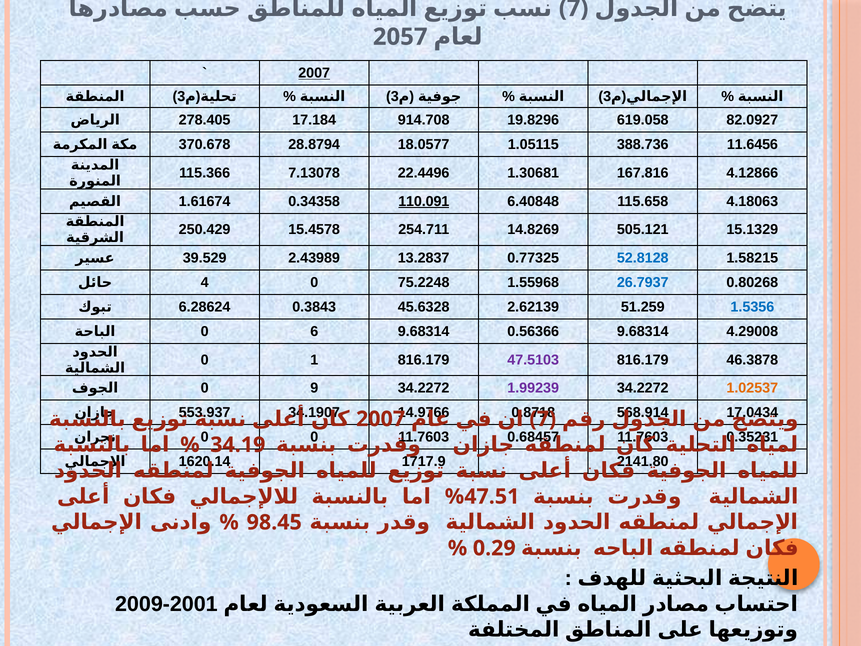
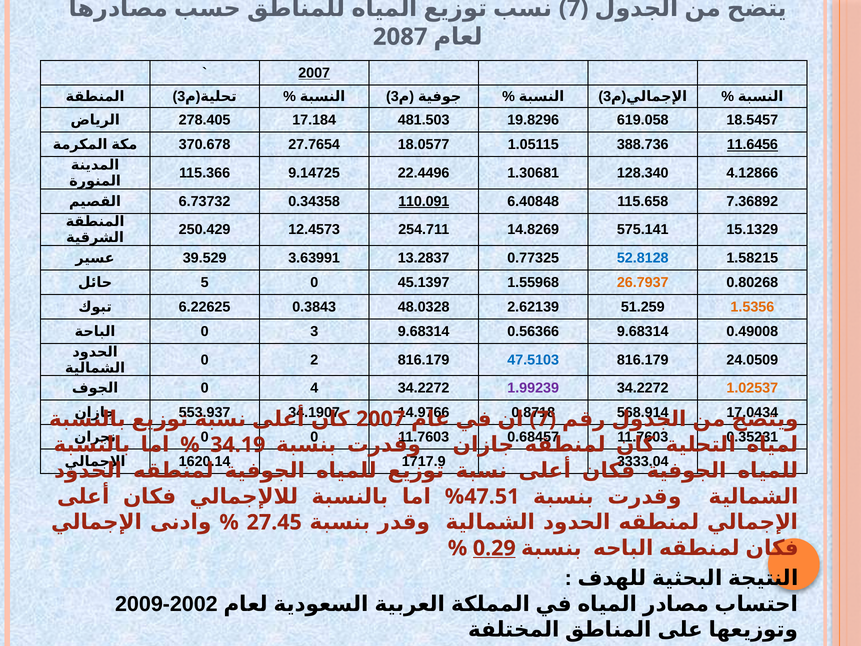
2057: 2057 -> 2087 (400, 37)
914.708: 914.708 -> 481.503 (424, 120)
82.0927: 82.0927 -> 18.5457 (752, 120)
28.8794: 28.8794 -> 27.7654 (314, 145)
11.6456 underline: none -> present (752, 145)
7.13078: 7.13078 -> 9.14725 (314, 173)
167.816: 167.816 -> 128.340 (643, 173)
1.61674: 1.61674 -> 6.73732 (205, 201)
4.18063: 4.18063 -> 7.36892 (752, 201)
15.4578: 15.4578 -> 12.4573 (314, 230)
505.121: 505.121 -> 575.141 (643, 230)
2.43989: 2.43989 -> 3.63991 (314, 258)
4: 4 -> 5 (205, 282)
75.2248: 75.2248 -> 45.1397 (424, 282)
26.7937 colour: blue -> orange (643, 282)
6.28624: 6.28624 -> 6.22625 (205, 307)
45.6328: 45.6328 -> 48.0328 (424, 307)
1.5356 colour: blue -> orange (752, 307)
0 6: 6 -> 3 (314, 331)
4.29008: 4.29008 -> 0.49008 (752, 331)
1: 1 -> 2 (314, 360)
47.5103 colour: purple -> blue (533, 360)
46.3878: 46.3878 -> 24.0509 (752, 360)
9: 9 -> 4 (314, 388)
2141.80: 2141.80 -> 3333.04 (643, 461)
98.45: 98.45 -> 27.45 (274, 522)
0.29 underline: none -> present (494, 548)
2001: 2001 -> 2002 (194, 604)
